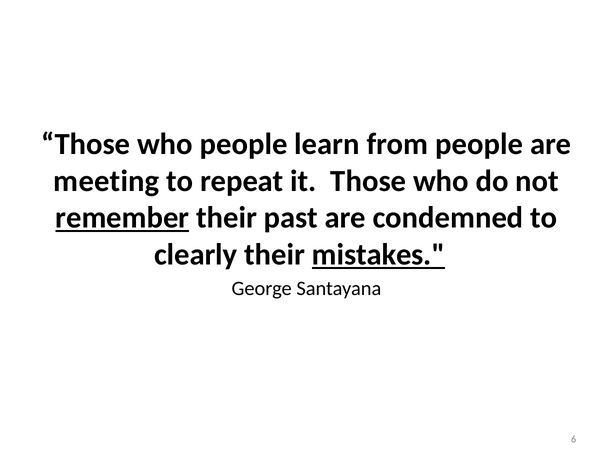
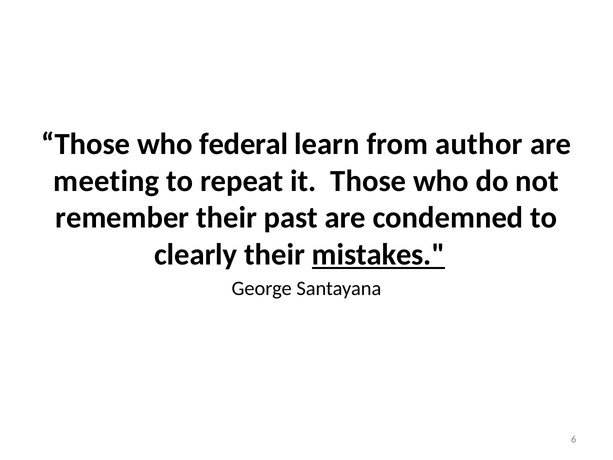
who people: people -> federal (244, 144)
from people: people -> author (479, 144)
remember underline: present -> none (122, 218)
